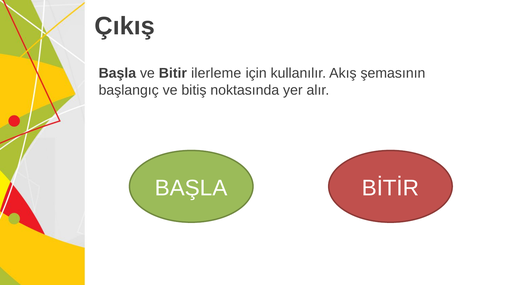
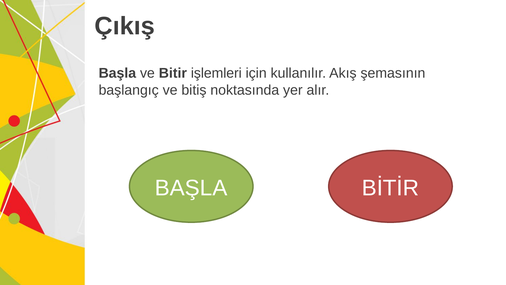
ilerleme: ilerleme -> işlemleri (216, 73)
